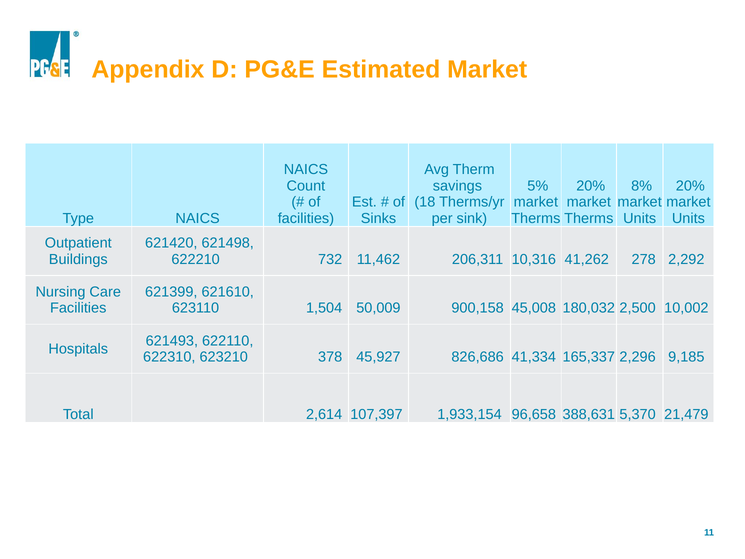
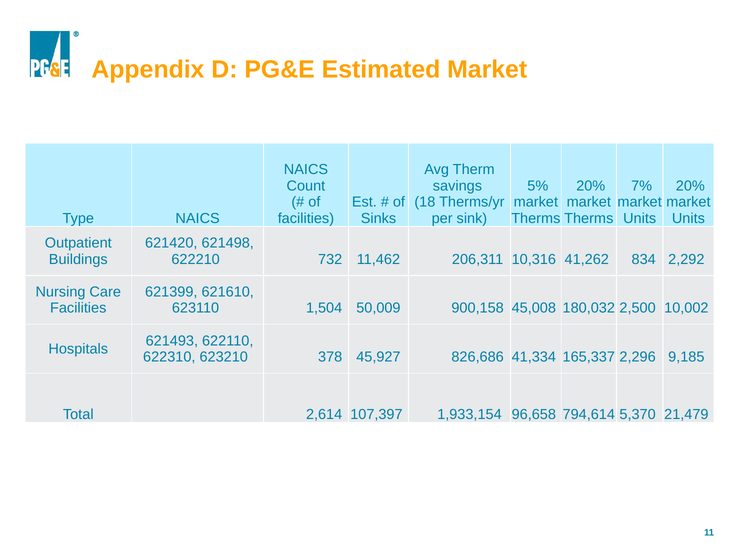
8%: 8% -> 7% (642, 186)
278: 278 -> 834 (644, 259)
388,631: 388,631 -> 794,614 (589, 414)
